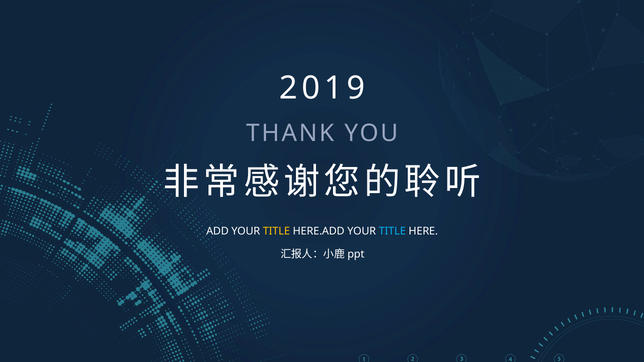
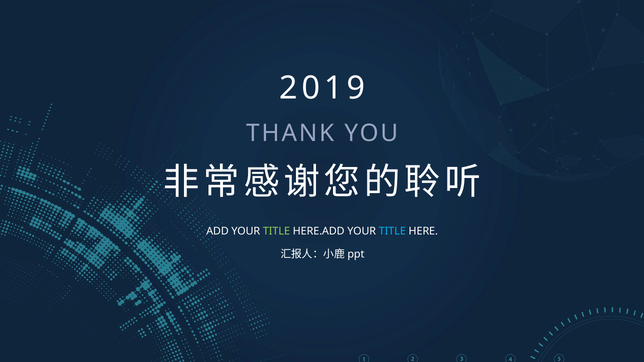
TITLE colour: yellow -> light green (276, 231)
